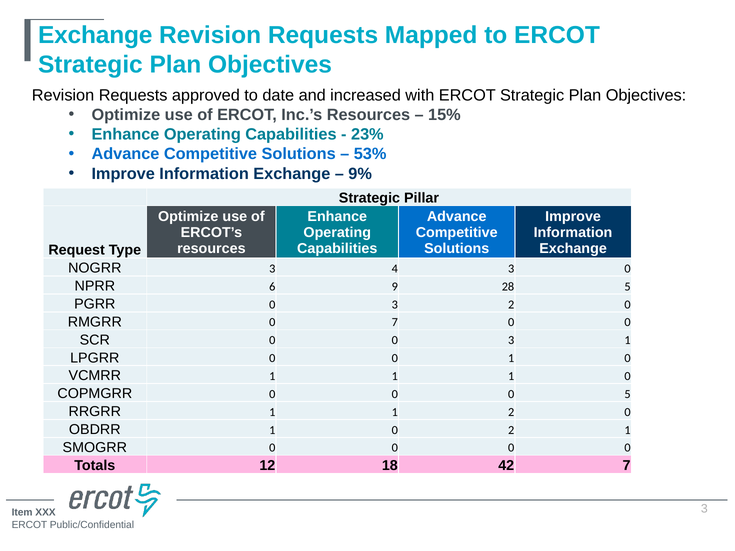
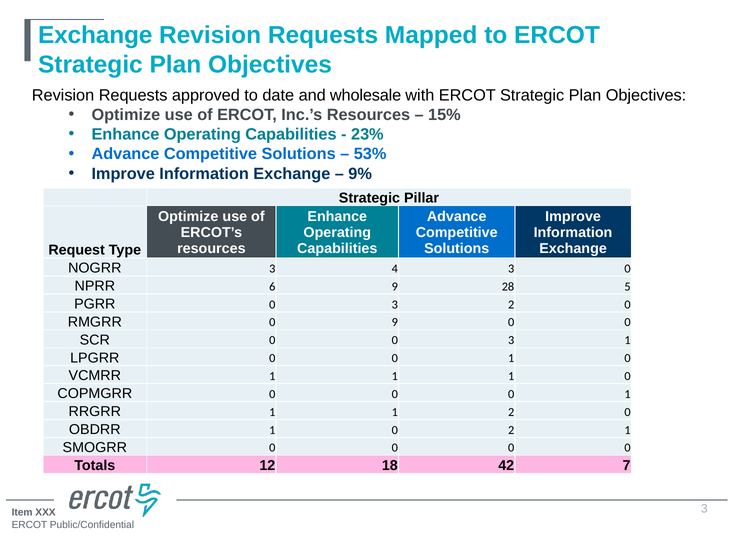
increased: increased -> wholesale (366, 95)
0 7: 7 -> 9 (395, 323)
0 0 0 5: 5 -> 1 (627, 394)
